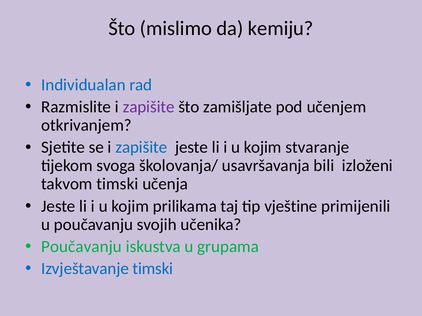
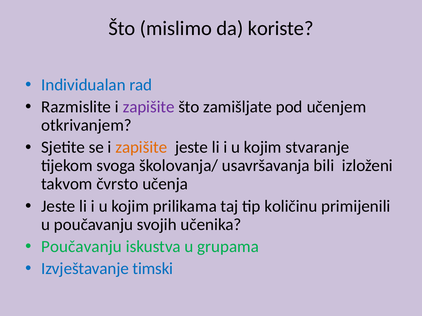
kemiju: kemiju -> koriste (281, 29)
zapišite colour: blue -> orange (141, 148)
takvom timski: timski -> čvrsto (117, 184)
vještine: vještine -> količinu (291, 206)
